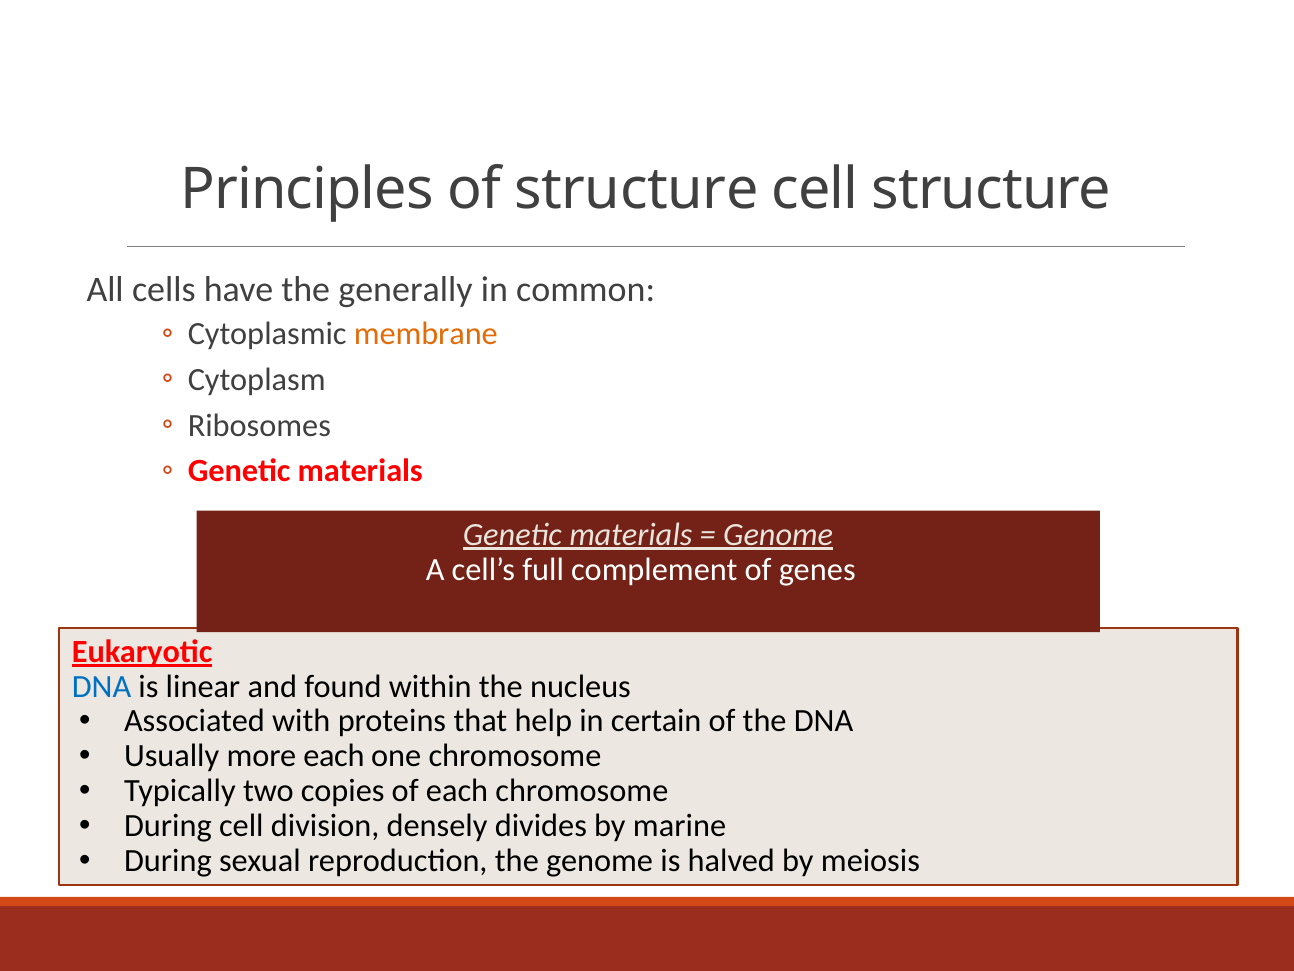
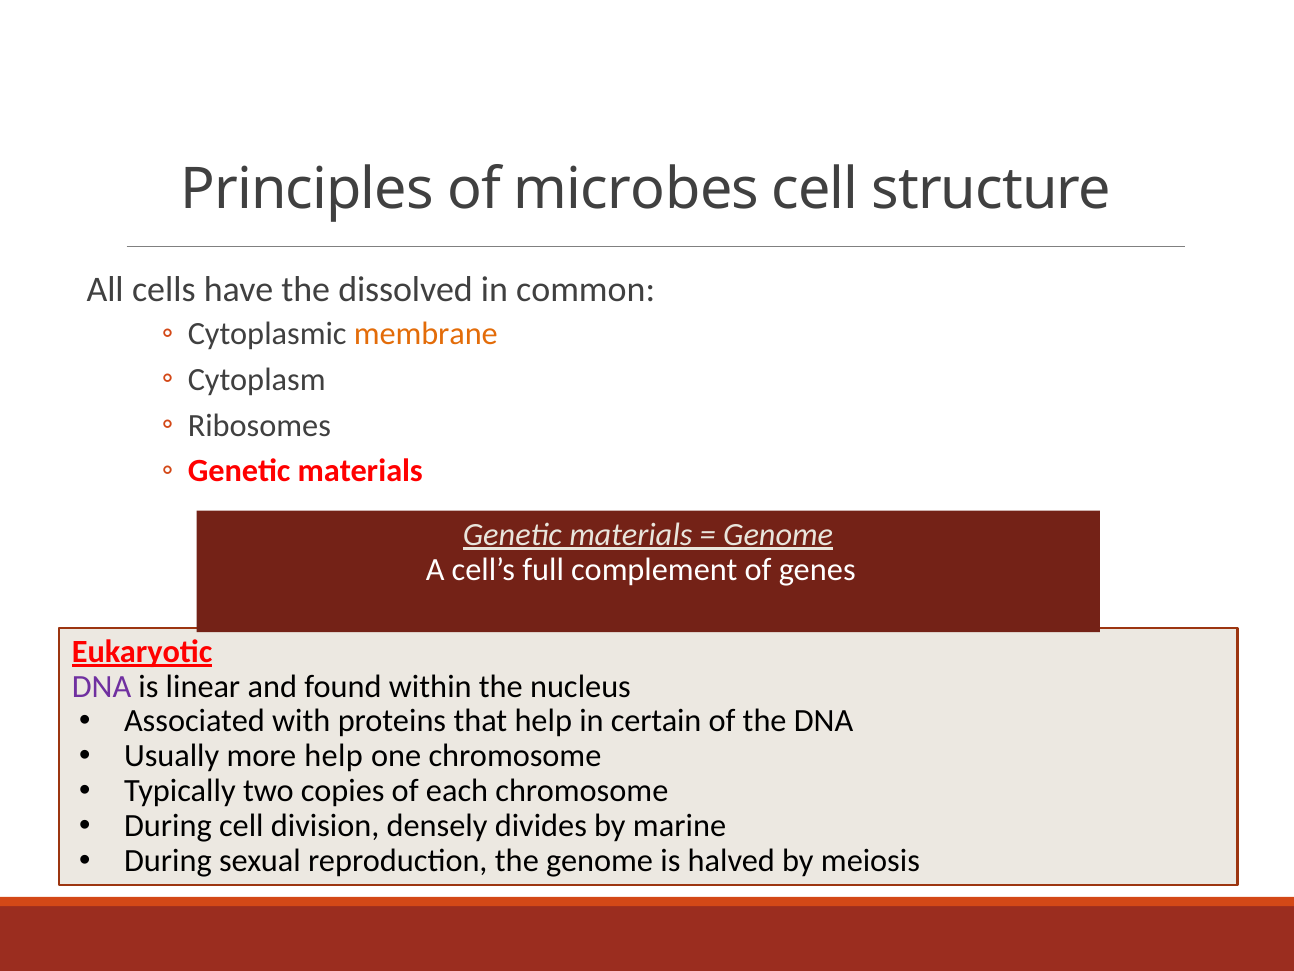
of structure: structure -> microbes (636, 189)
generally: generally -> dissolved (406, 290)
DNA colour: blue -> purple (101, 686)
more each: each -> help (334, 756)
